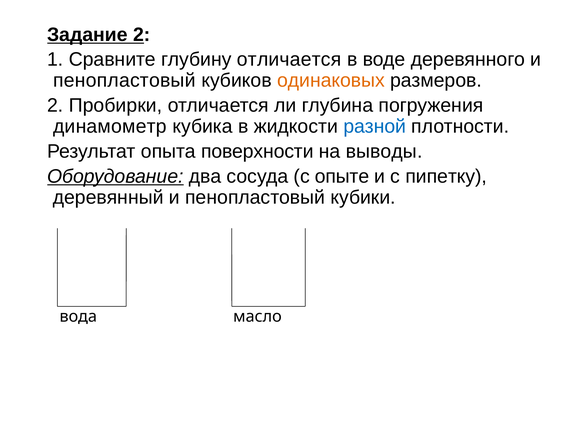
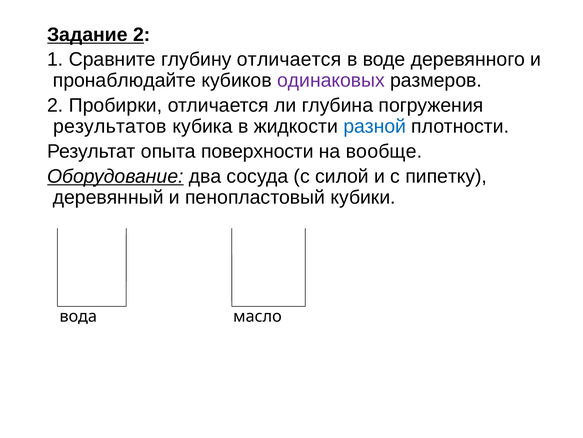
пенопластовый: пенопластовый -> пронаблюдайте (124, 80)
одинаковых colour: orange -> purple (331, 80)
динамометр: динамометр -> результатов (110, 126)
выводы: выводы -> вообще (384, 151)
опыте: опыте -> силой (342, 176)
